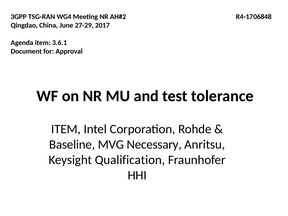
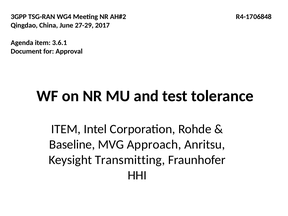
Necessary: Necessary -> Approach (154, 144)
Qualification: Qualification -> Transmitting (130, 160)
